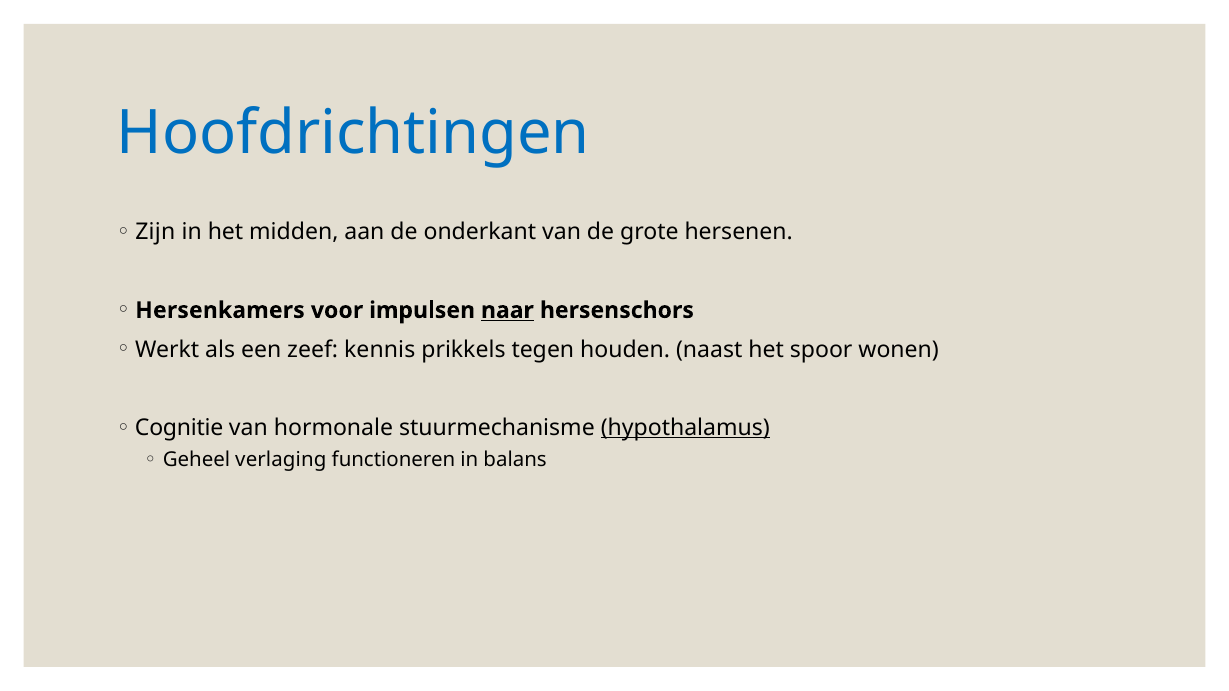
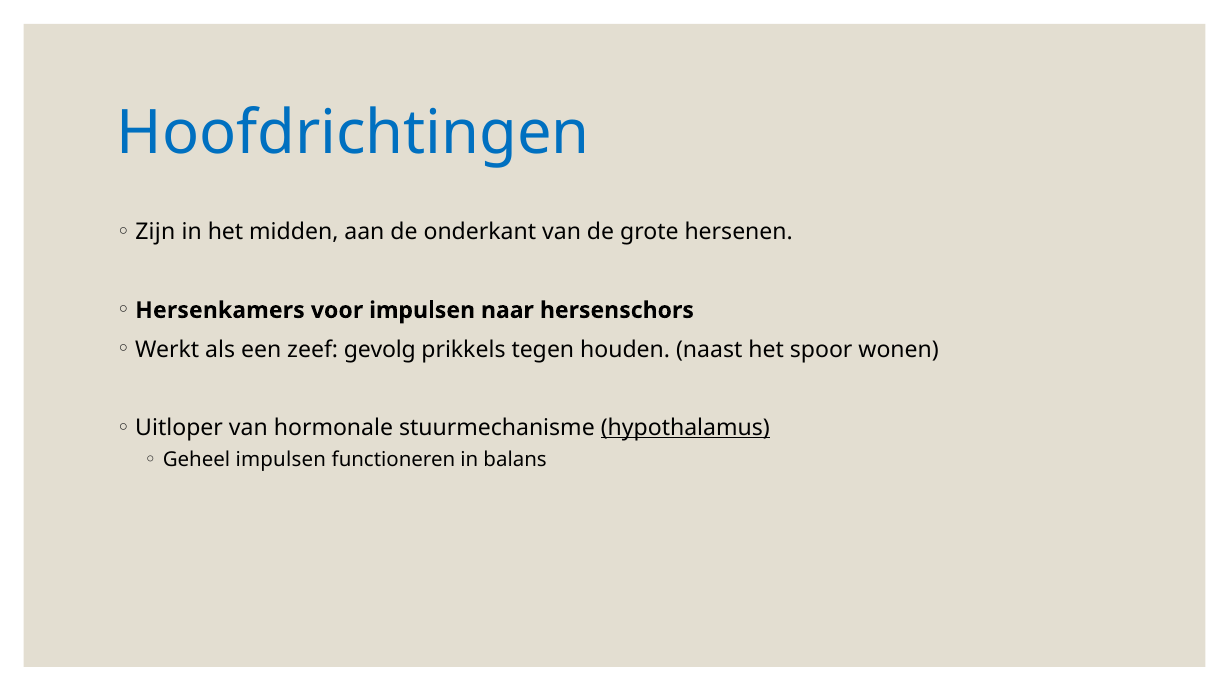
naar underline: present -> none (507, 310)
kennis: kennis -> gevolg (380, 350)
Cognitie: Cognitie -> Uitloper (179, 428)
Geheel verlaging: verlaging -> impulsen (281, 460)
